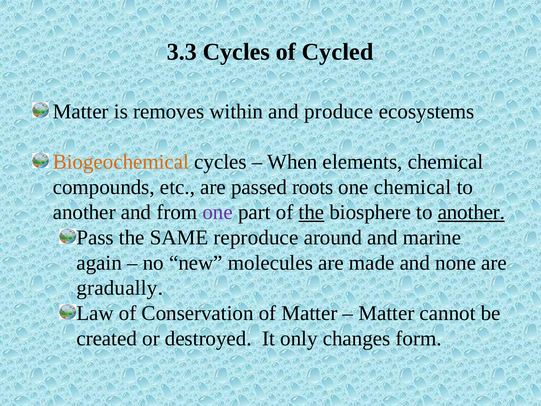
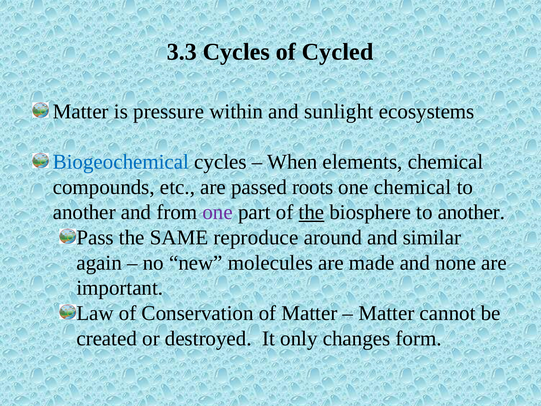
removes: removes -> pressure (169, 111)
produce: produce -> sunlight (339, 111)
Biogeochemical colour: orange -> blue (121, 162)
another underline: present -> none (471, 212)
marine: marine -> similar (432, 237)
gradually: gradually -> important (120, 288)
